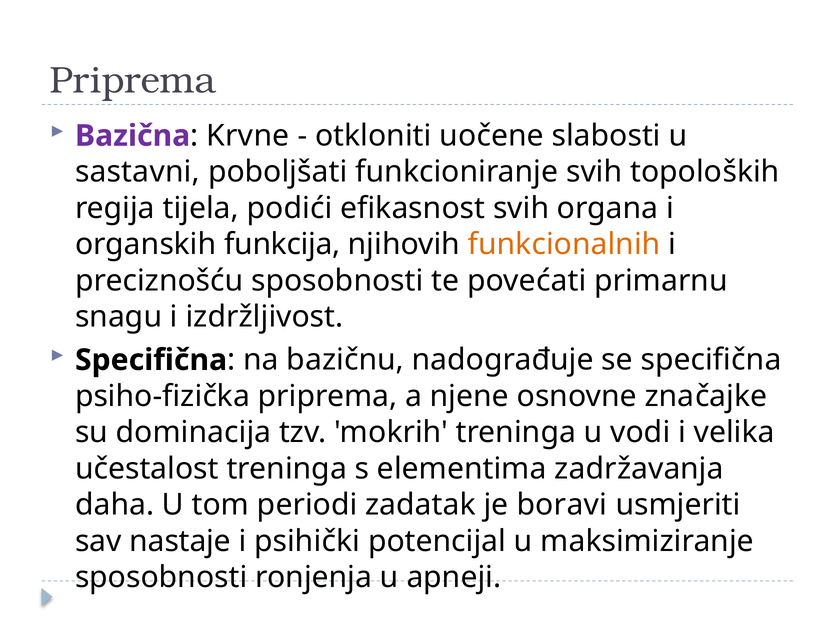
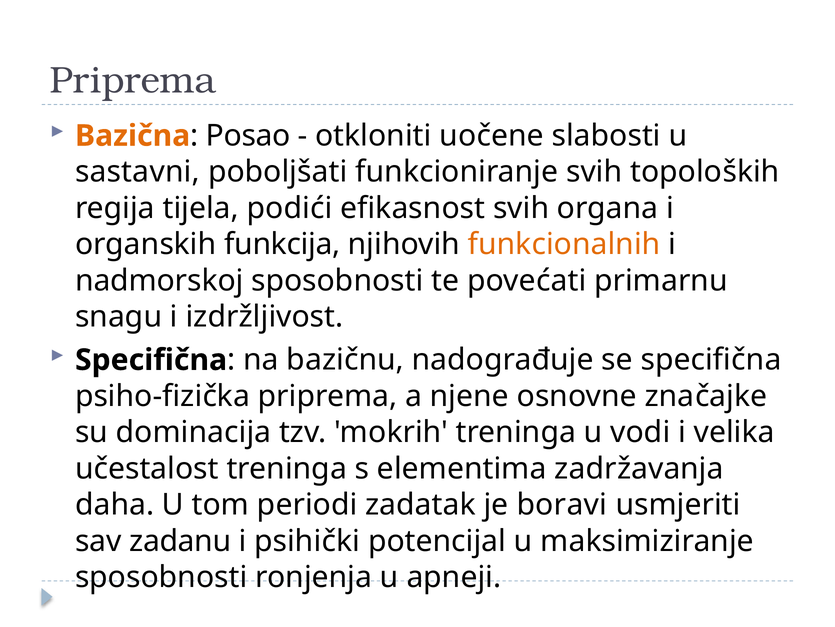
Bazična colour: purple -> orange (133, 136)
Krvne: Krvne -> Posao (248, 136)
preciznošću: preciznošću -> nadmorskoj (159, 280)
nastaje: nastaje -> zadanu (180, 540)
